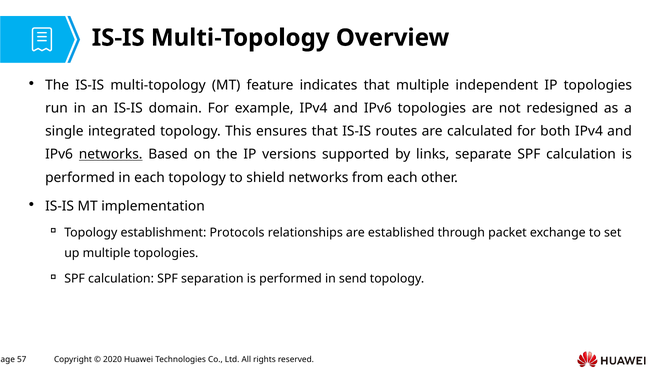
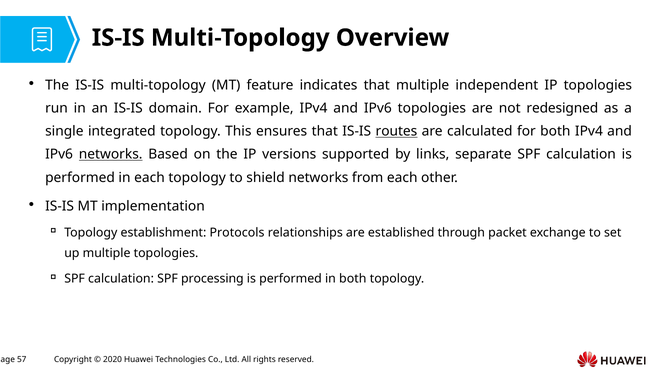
routes underline: none -> present (396, 131)
separation: separation -> processing (212, 279)
in send: send -> both (353, 279)
